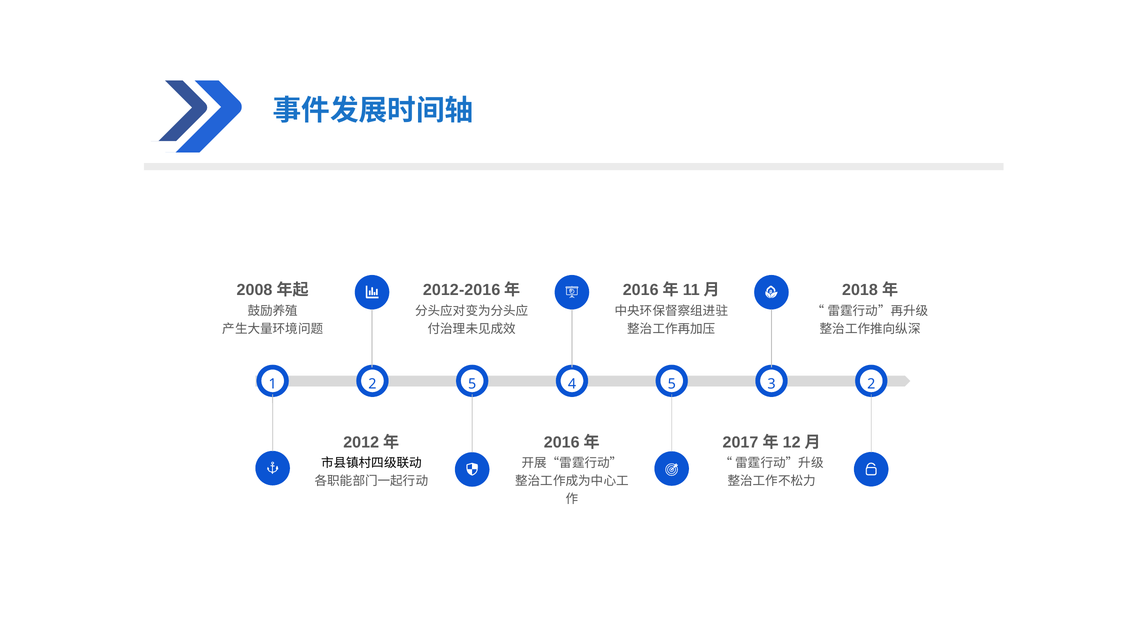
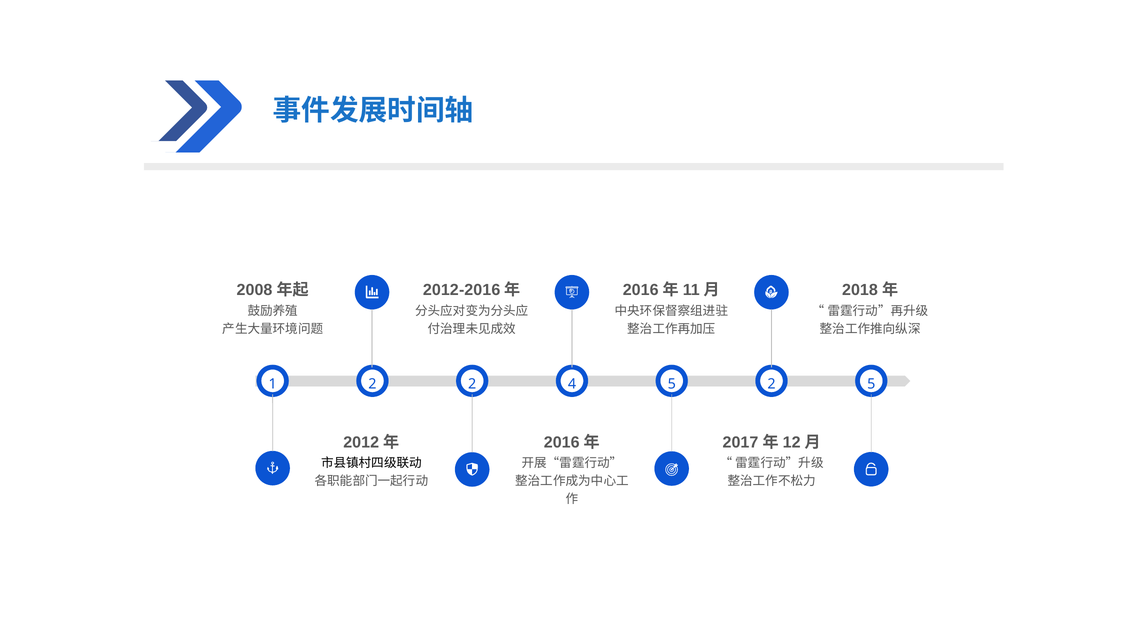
1 5: 5 -> 2 (472, 385)
4 3: 3 -> 2 (772, 385)
5 2: 2 -> 5 (871, 385)
